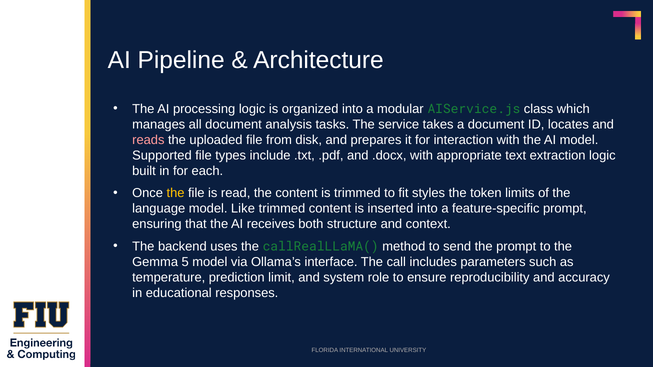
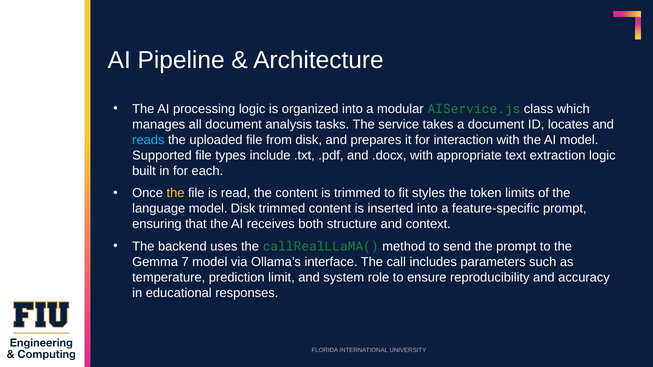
reads colour: pink -> light blue (148, 140)
model Like: Like -> Disk (243, 209)
5: 5 -> 7 (185, 262)
